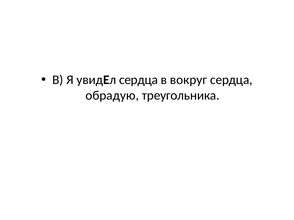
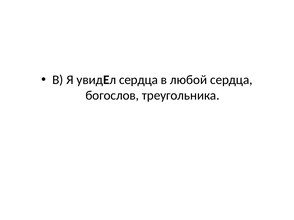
вокруг: вокруг -> любой (189, 80)
обрадую: обрадую -> богослов (112, 96)
